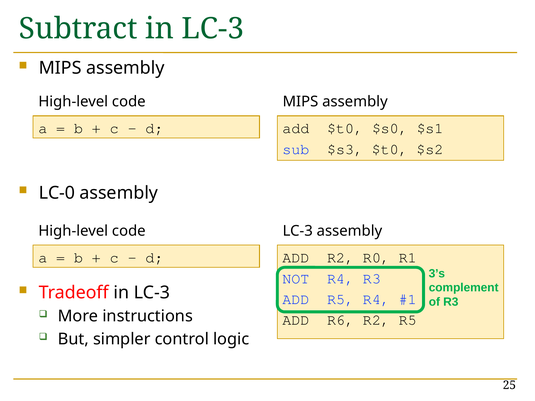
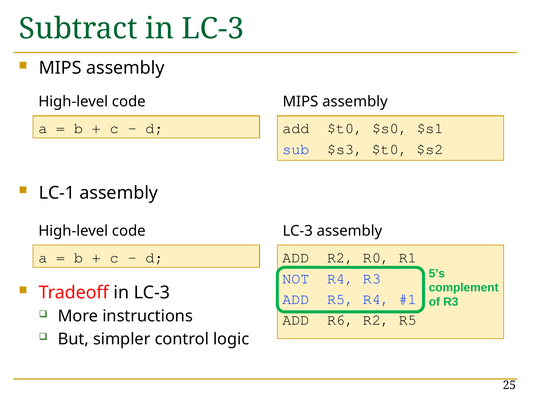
LC-0: LC-0 -> LC-1 (57, 193)
3’s: 3’s -> 5’s (437, 274)
